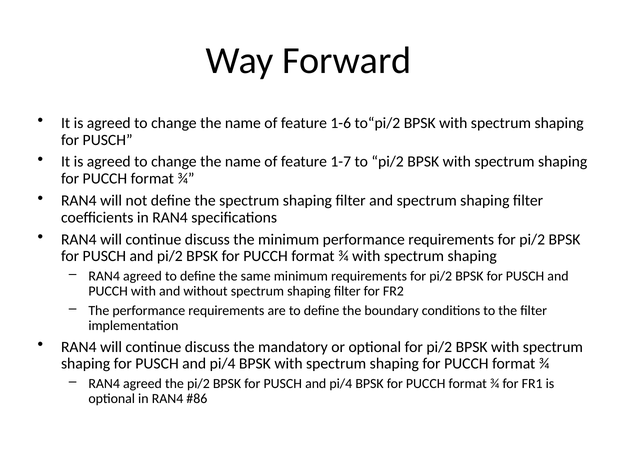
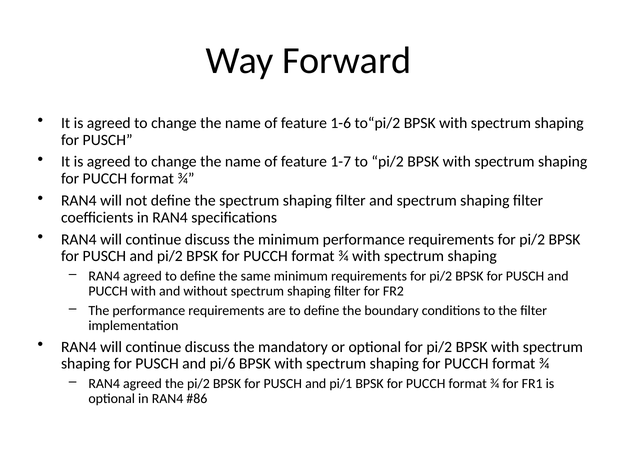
pi/4: pi/4 -> pi/6 (223, 364)
pi/4: pi/4 -> pi/1 (341, 384)
